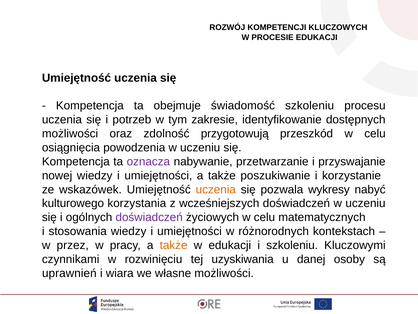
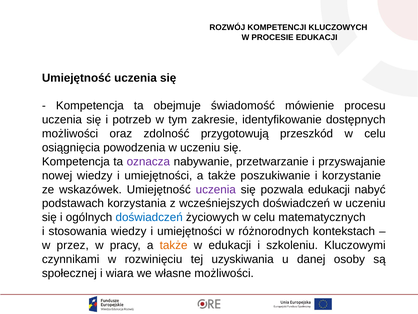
świadomość szkoleniu: szkoleniu -> mówienie (310, 106)
uczenia colour: orange -> purple (216, 189)
pozwala wykresy: wykresy -> edukacji (329, 189)
kulturowego: kulturowego -> podstawach (73, 203)
doświadczeń colour: purple -> blue (149, 217)
uprawnień: uprawnień -> społecznej (69, 273)
